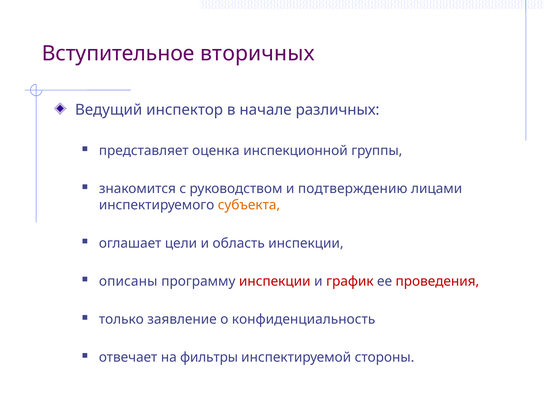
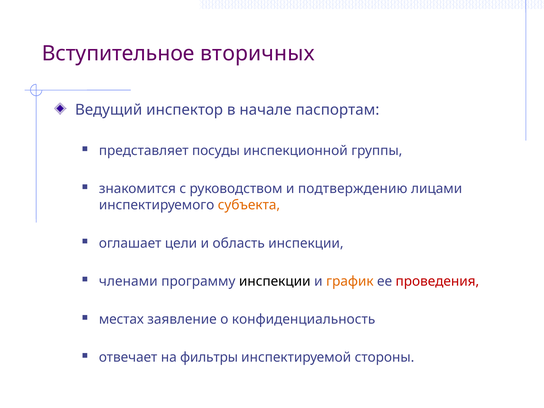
различных: различных -> паспортам (338, 110)
оценка: оценка -> посуды (216, 151)
описаны: описаны -> членами (128, 281)
инспекции colour: red -> black (275, 281)
график colour: red -> orange (350, 281)
только: только -> местах (121, 319)
